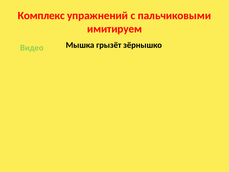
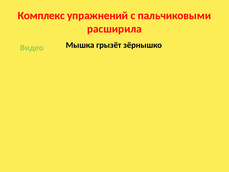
имитируем: имитируем -> расширила (114, 29)
